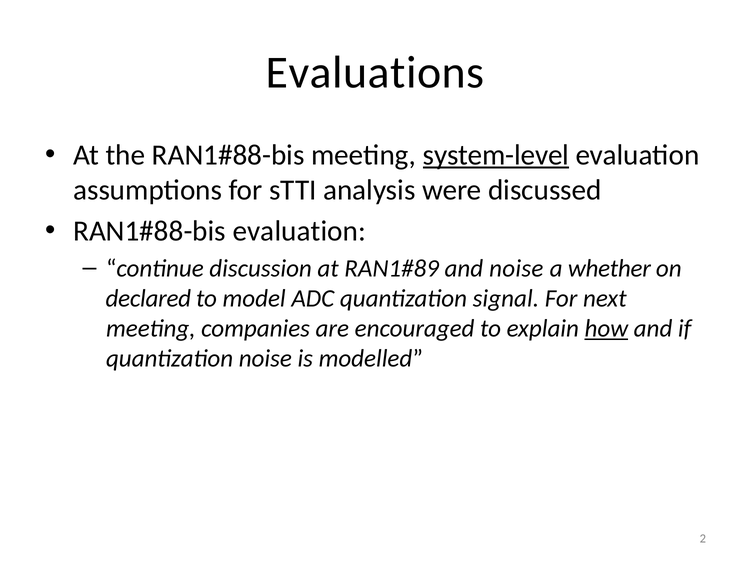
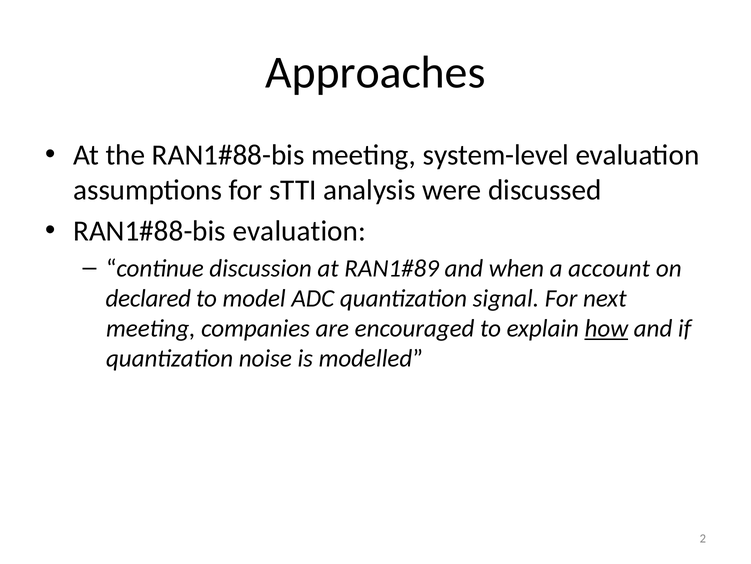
Evaluations: Evaluations -> Approaches (375, 73)
system-level underline: present -> none (496, 155)
and noise: noise -> when (516, 268)
whether: whether -> account (609, 268)
